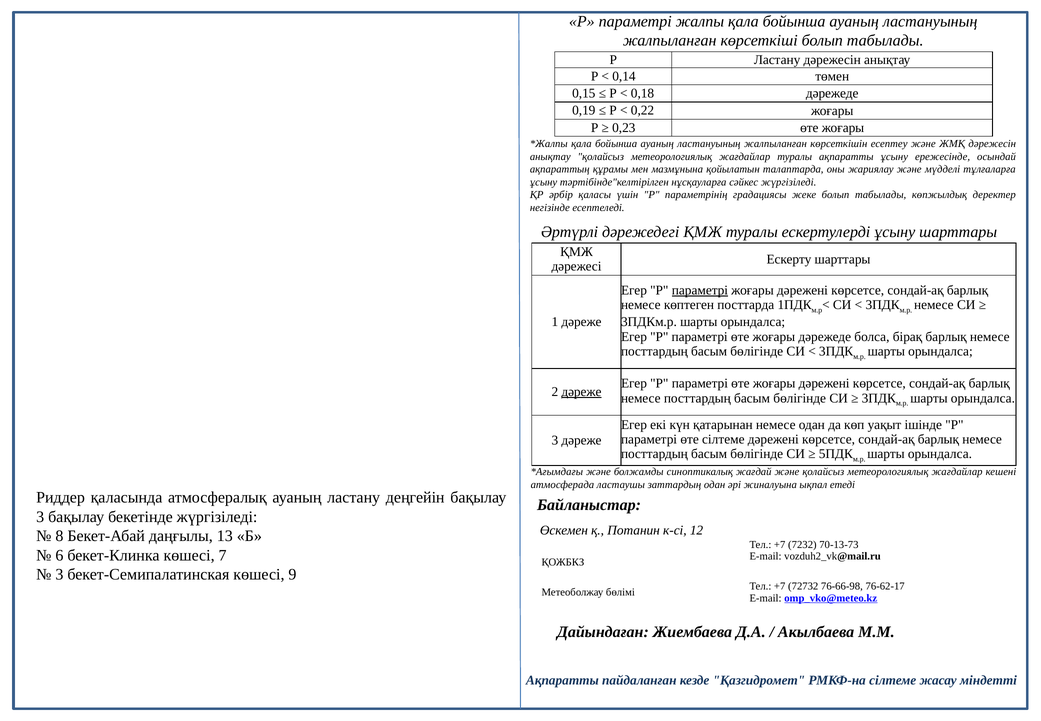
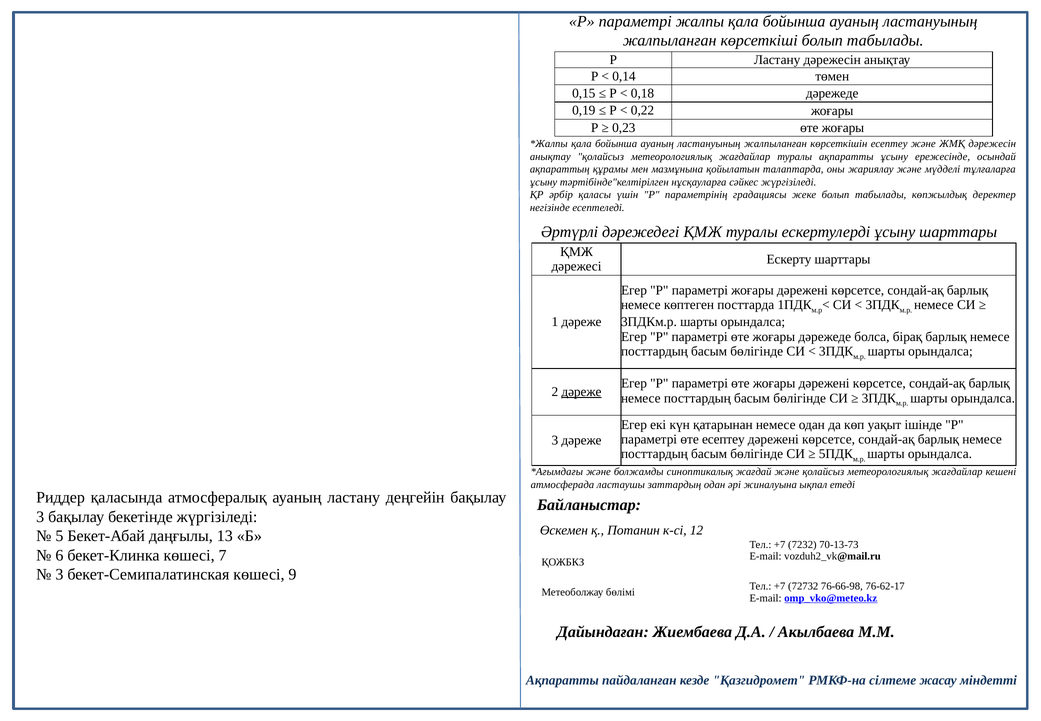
параметрі underline: present -> none (700, 290)
өте сілтеме: сілтеме -> есептеу (723, 439)
8: 8 -> 5 (59, 536)
